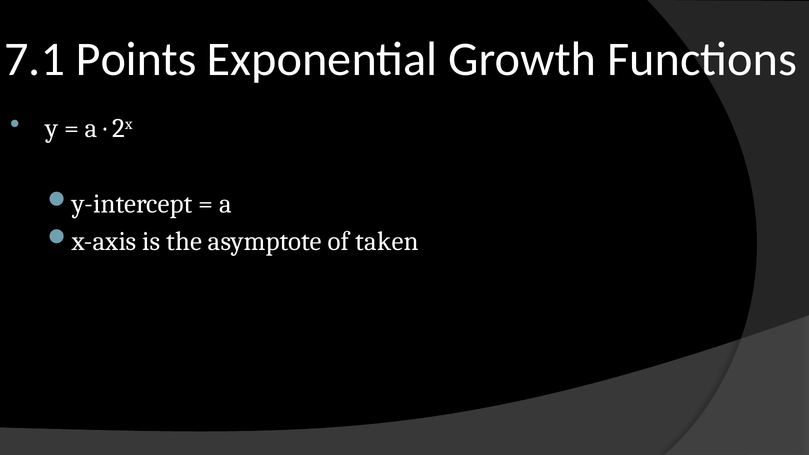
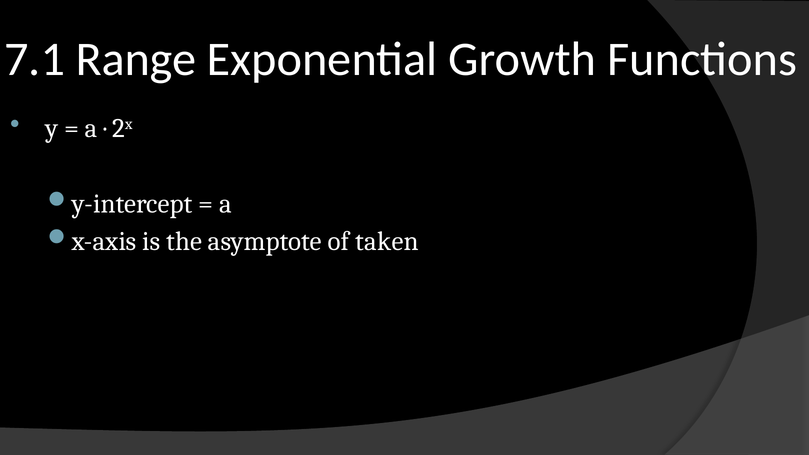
Points: Points -> Range (136, 60)
